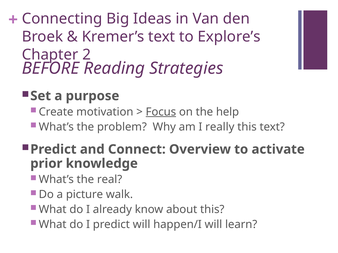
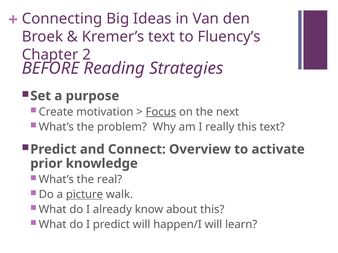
Explore’s: Explore’s -> Fluency’s (229, 37)
help: help -> next (228, 112)
picture underline: none -> present (84, 195)
